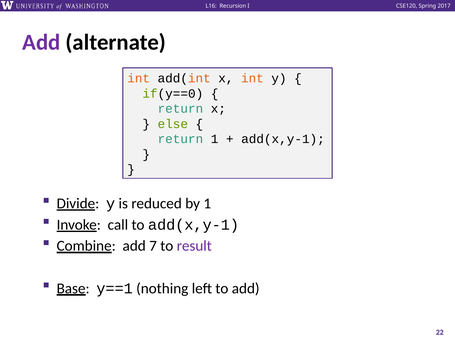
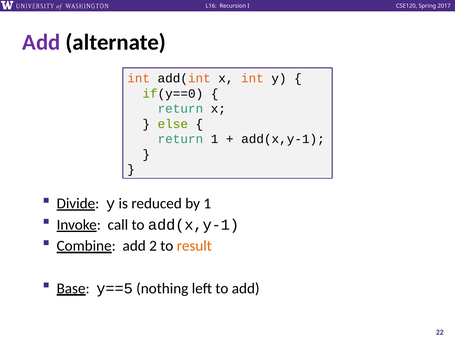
7: 7 -> 2 (153, 246)
result colour: purple -> orange (194, 246)
y==1: y==1 -> y==5 (115, 289)
